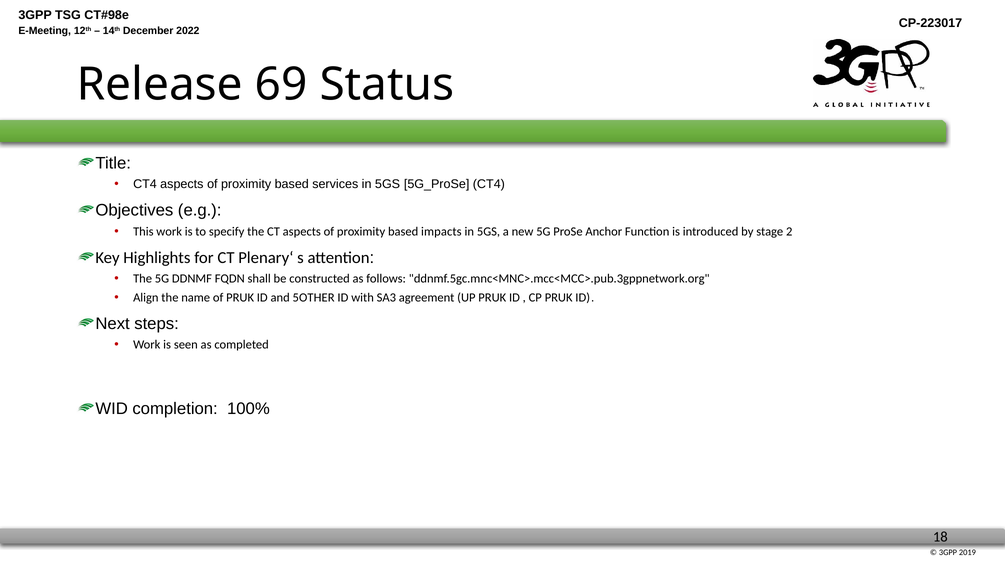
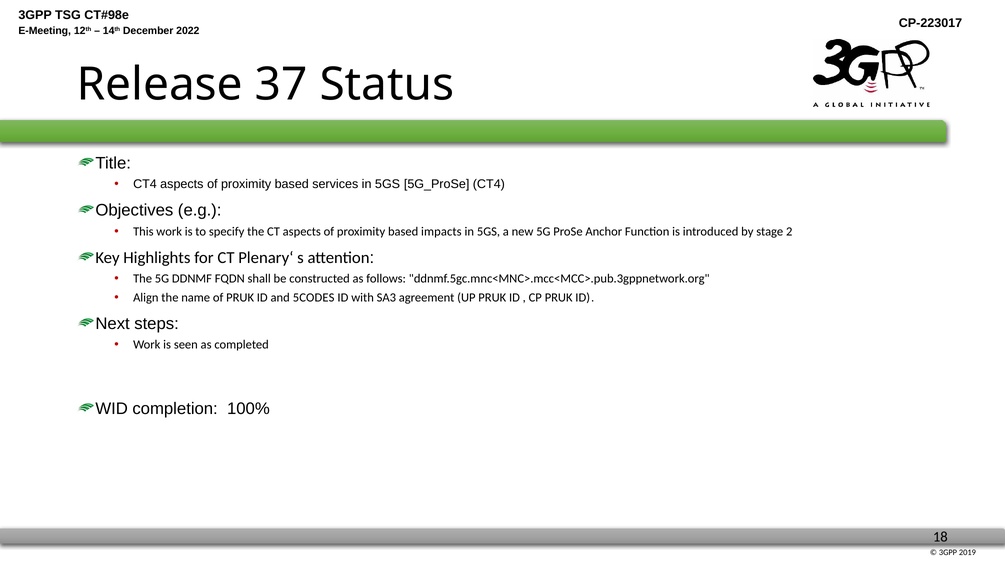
69: 69 -> 37 (281, 84)
5OTHER: 5OTHER -> 5CODES (314, 298)
